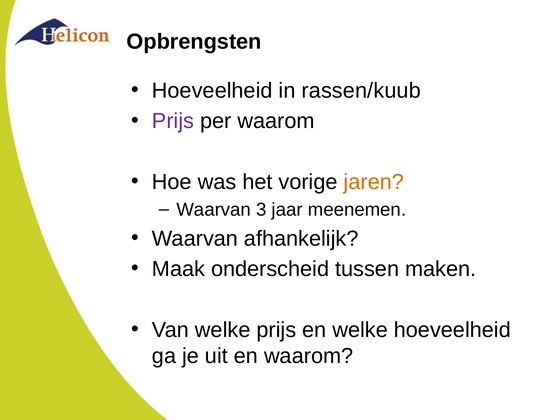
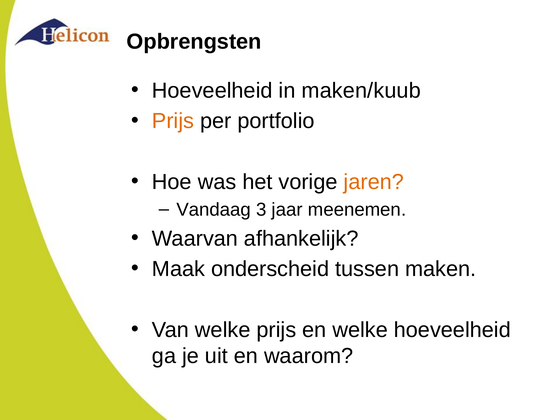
rassen/kuub: rassen/kuub -> maken/kuub (361, 90)
Prijs colour: purple -> orange (173, 121)
per waarom: waarom -> portfolio (276, 121)
Waarvan: Waarvan -> Vandaag (214, 209)
